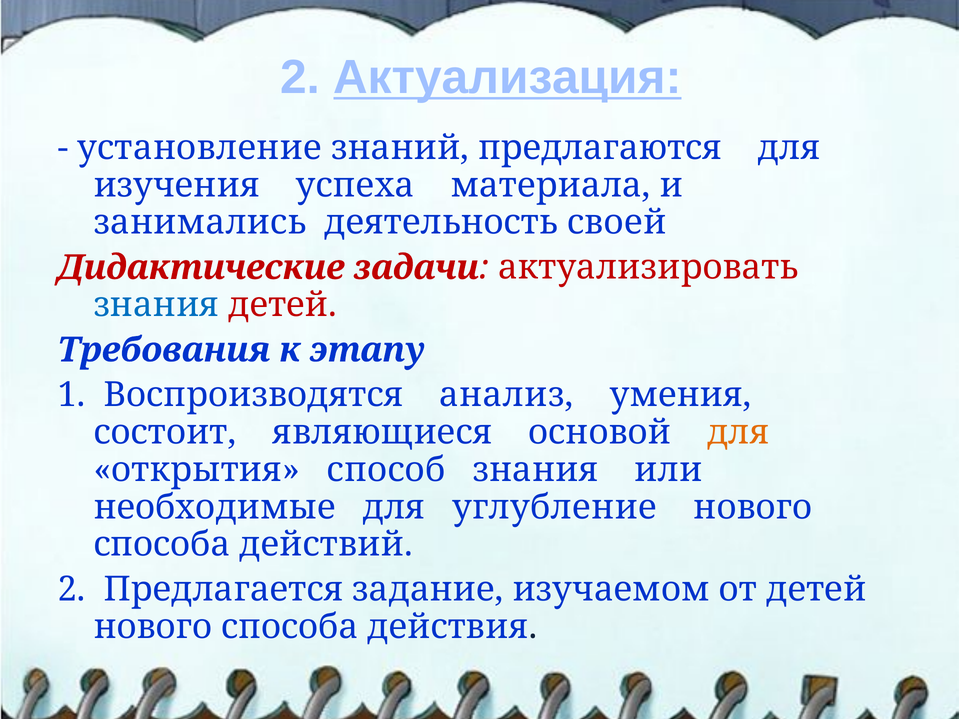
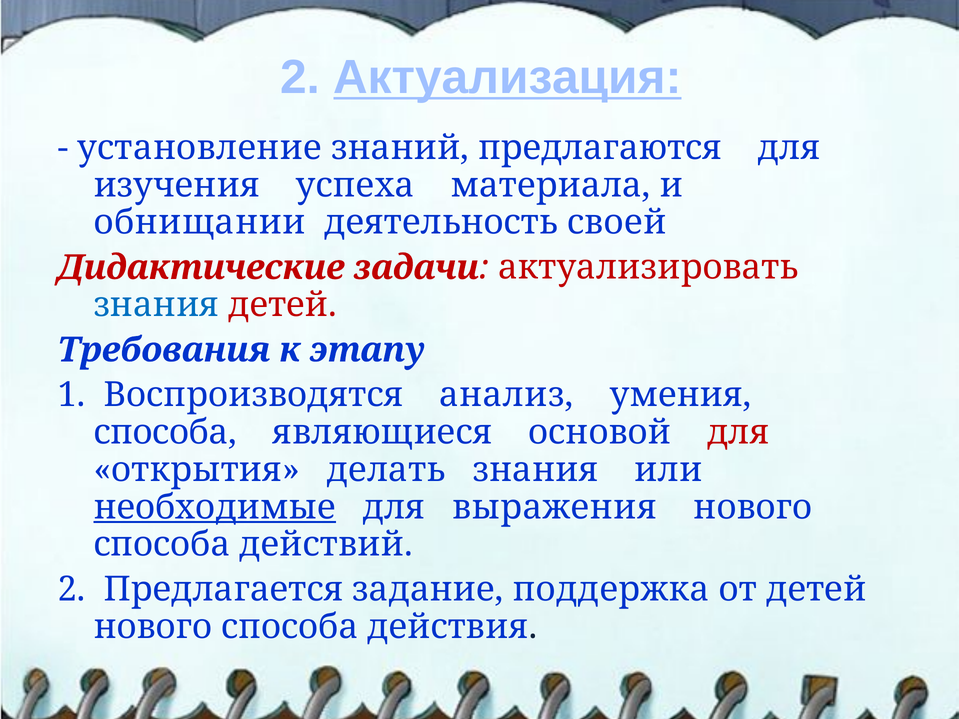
занимались: занимались -> обнищании (200, 223)
состоит: состоит -> способа (165, 433)
для colour: orange -> red (738, 433)
способ: способ -> делать (386, 470)
необходимые underline: none -> present (215, 507)
углубление: углубление -> выражения (555, 507)
изучаемом: изучаемом -> поддержка (611, 590)
